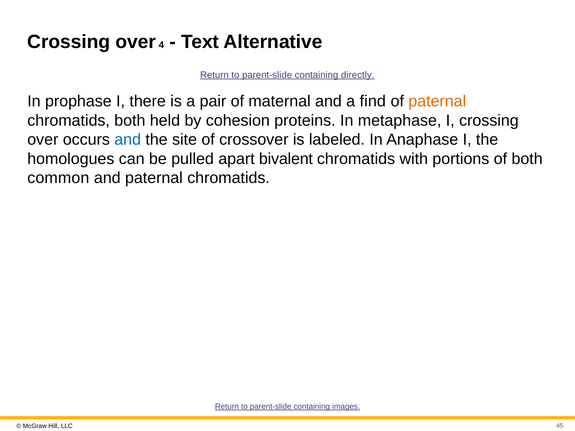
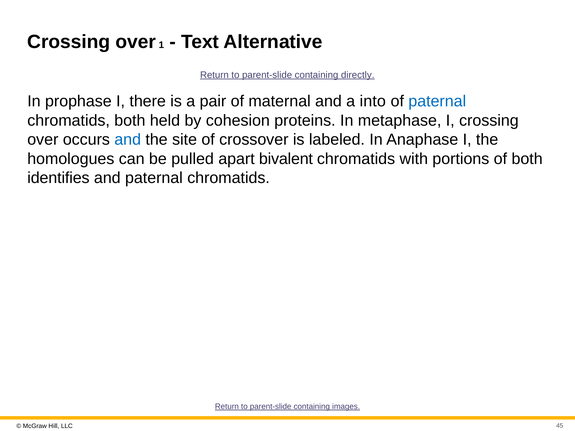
4: 4 -> 1 (161, 45)
find: find -> into (373, 101)
paternal colour: orange -> blue (437, 101)
common: common -> identifies (58, 178)
